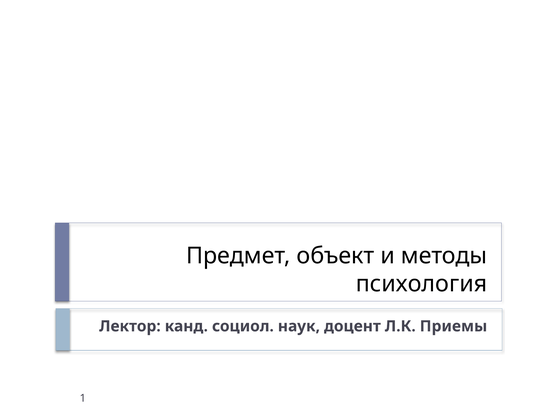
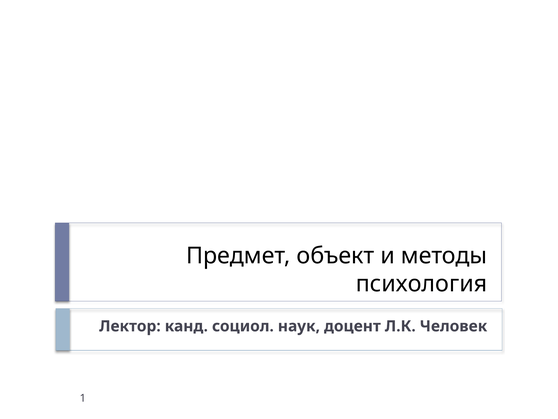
Приемы: Приемы -> Человек (453, 326)
